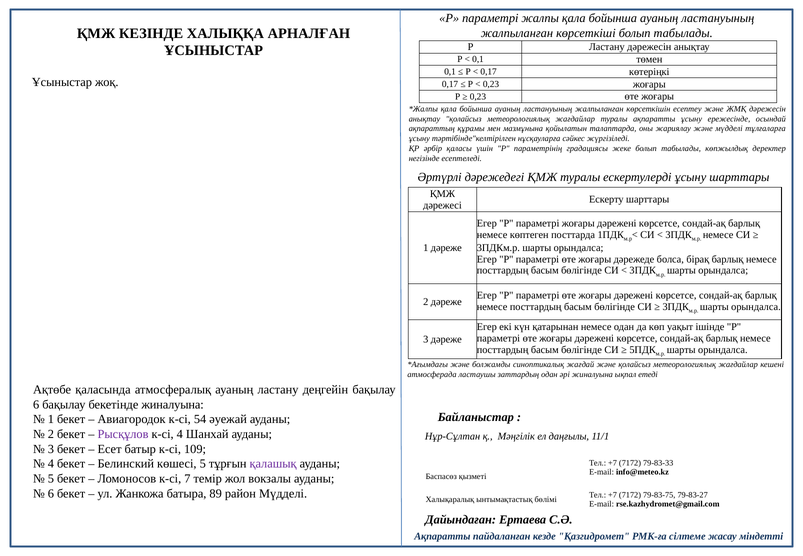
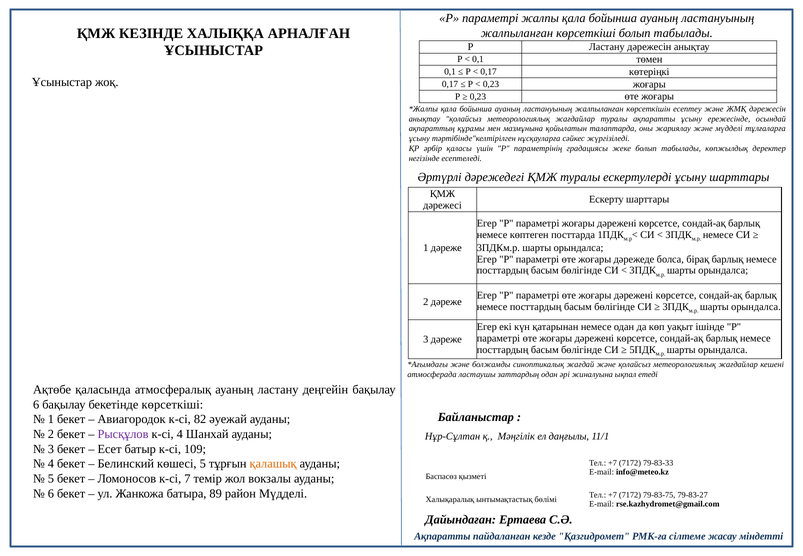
бекетінде жиналуына: жиналуына -> көрсеткіші (172, 404)
54: 54 -> 82 (200, 419)
қалашық colour: purple -> orange (273, 464)
